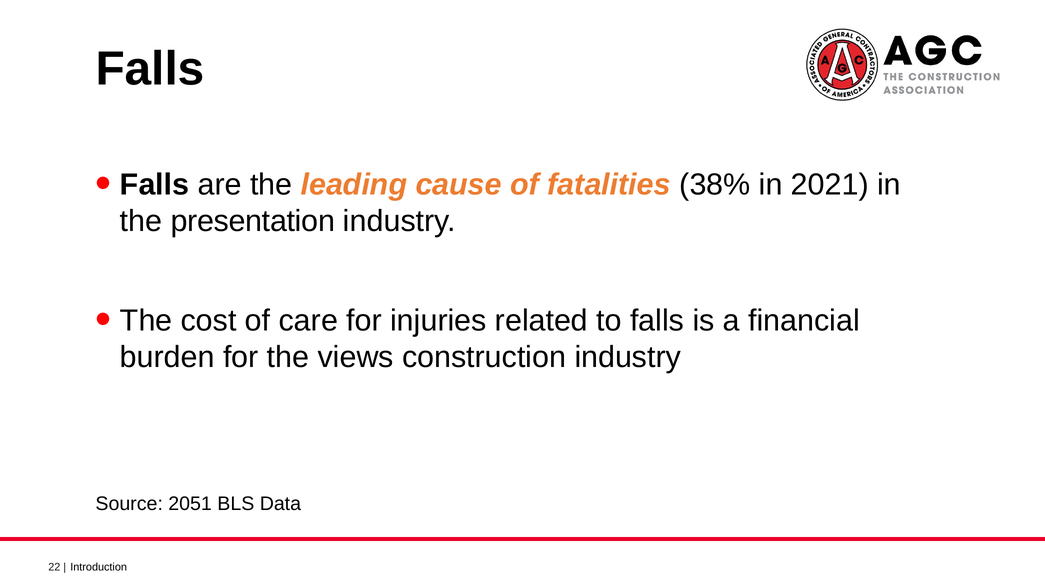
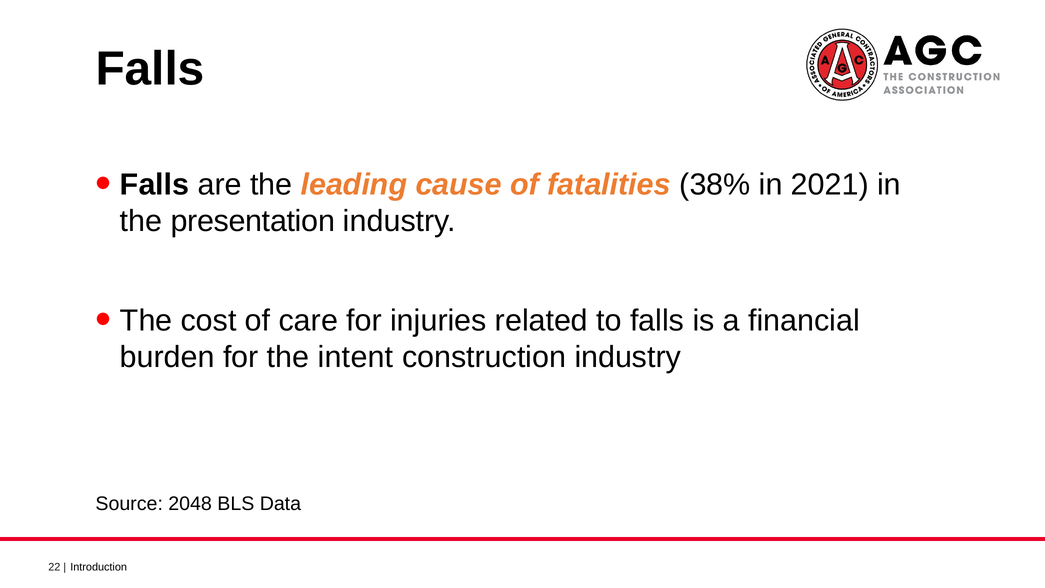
views: views -> intent (356, 357)
2051: 2051 -> 2048 (190, 504)
